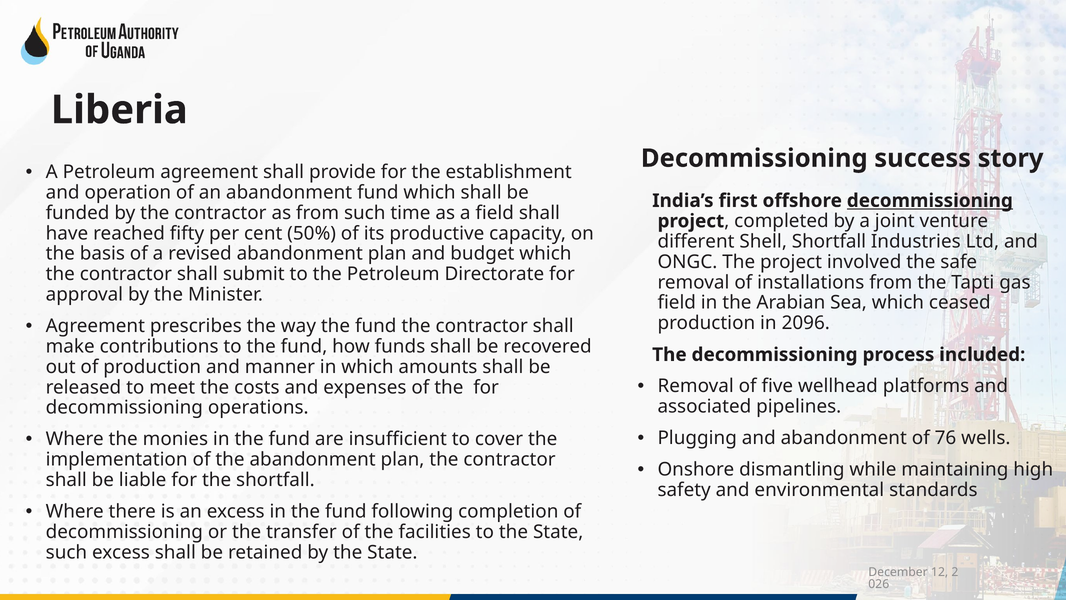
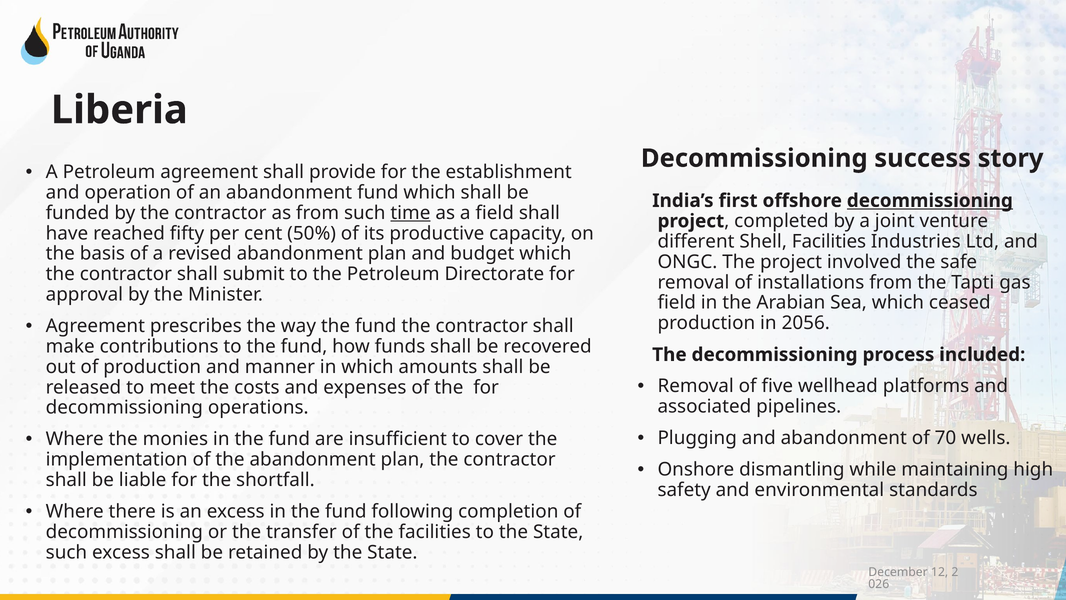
time underline: none -> present (410, 213)
Shell Shortfall: Shortfall -> Facilities (829, 241)
2096: 2096 -> 2056 (806, 323)
76: 76 -> 70 (945, 438)
